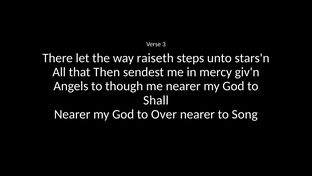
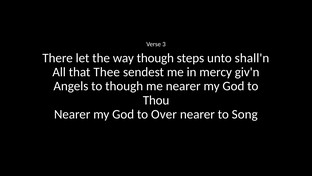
way raiseth: raiseth -> though (155, 58)
stars'n: stars'n -> shall'n (252, 58)
Then: Then -> Thee (107, 72)
Shall: Shall -> Thou (156, 100)
